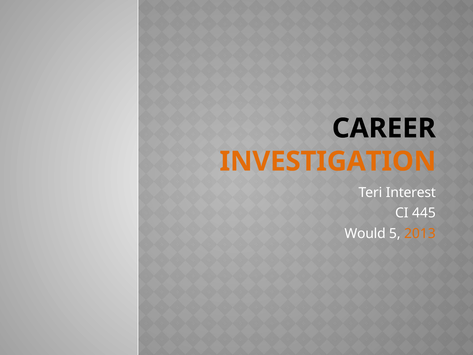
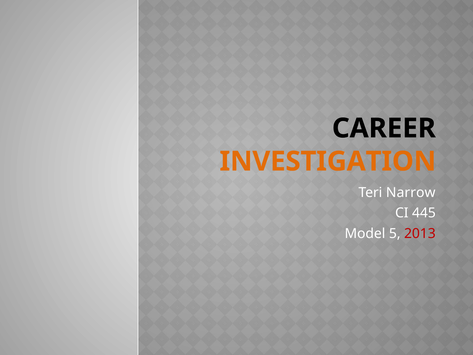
Interest: Interest -> Narrow (411, 192)
Would: Would -> Model (365, 233)
2013 colour: orange -> red (420, 233)
